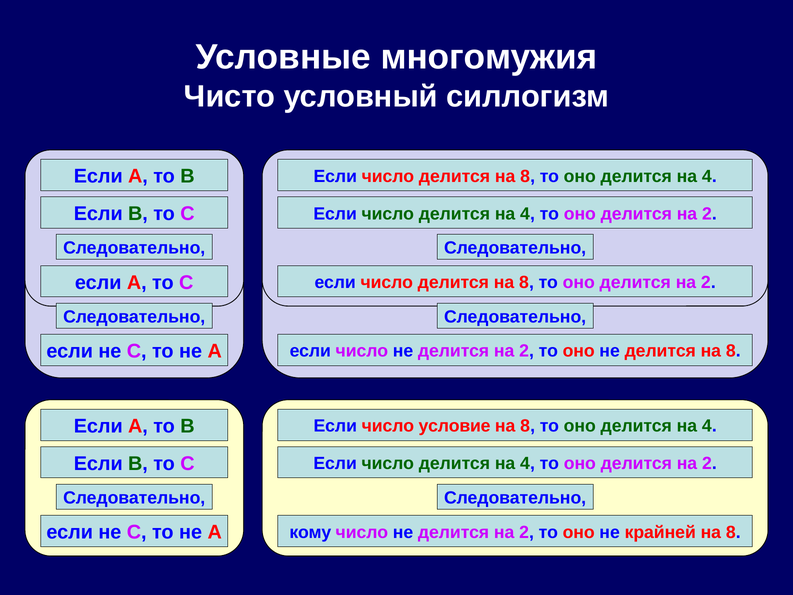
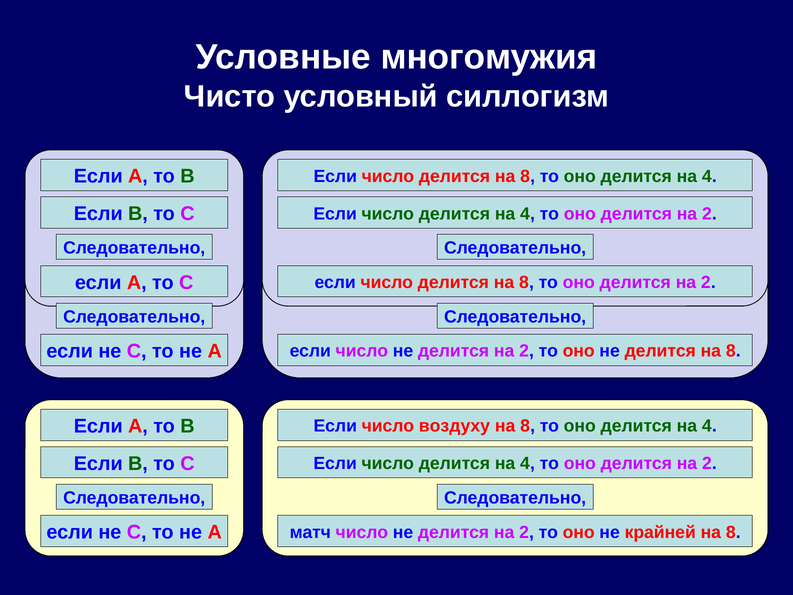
условие: условие -> воздуху (454, 426)
кому: кому -> матч (310, 532)
